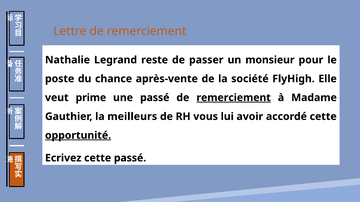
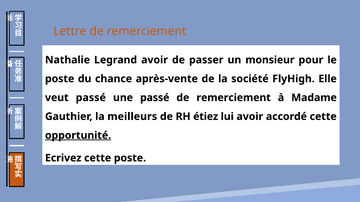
Legrand reste: reste -> avoir (155, 60)
veut prime: prime -> passé (91, 98)
remerciement underline: present -> none (234, 98)
vous: vous -> étiez (206, 117)
cette passé: passé -> poste (130, 158)
